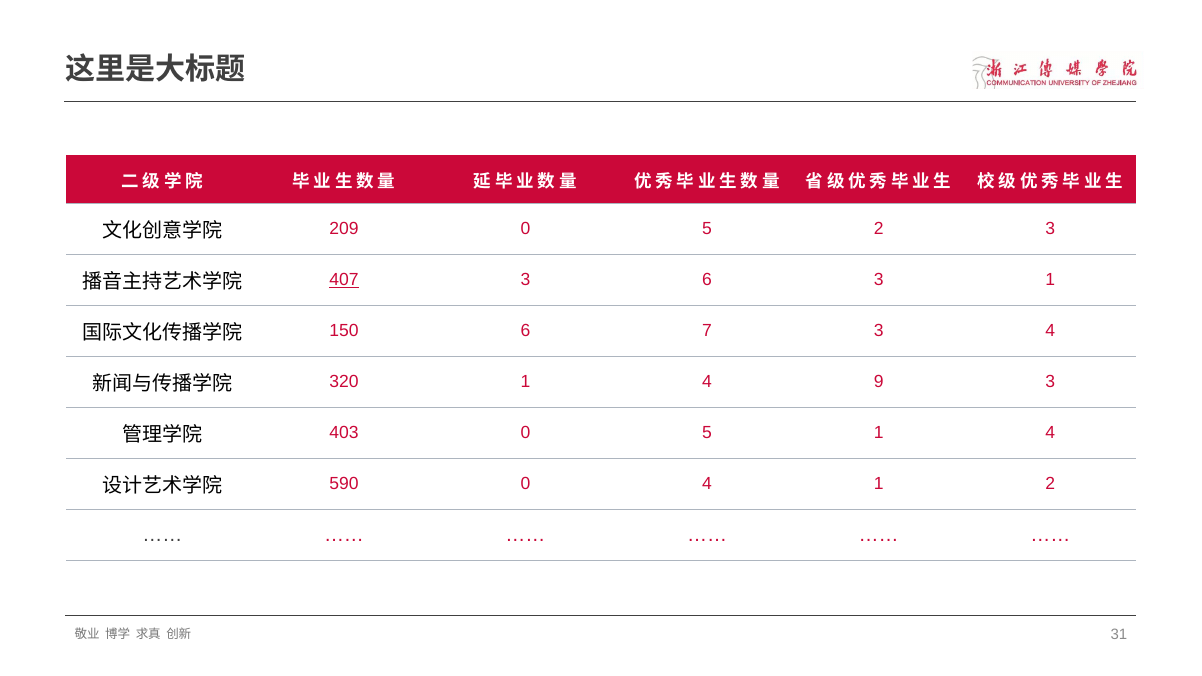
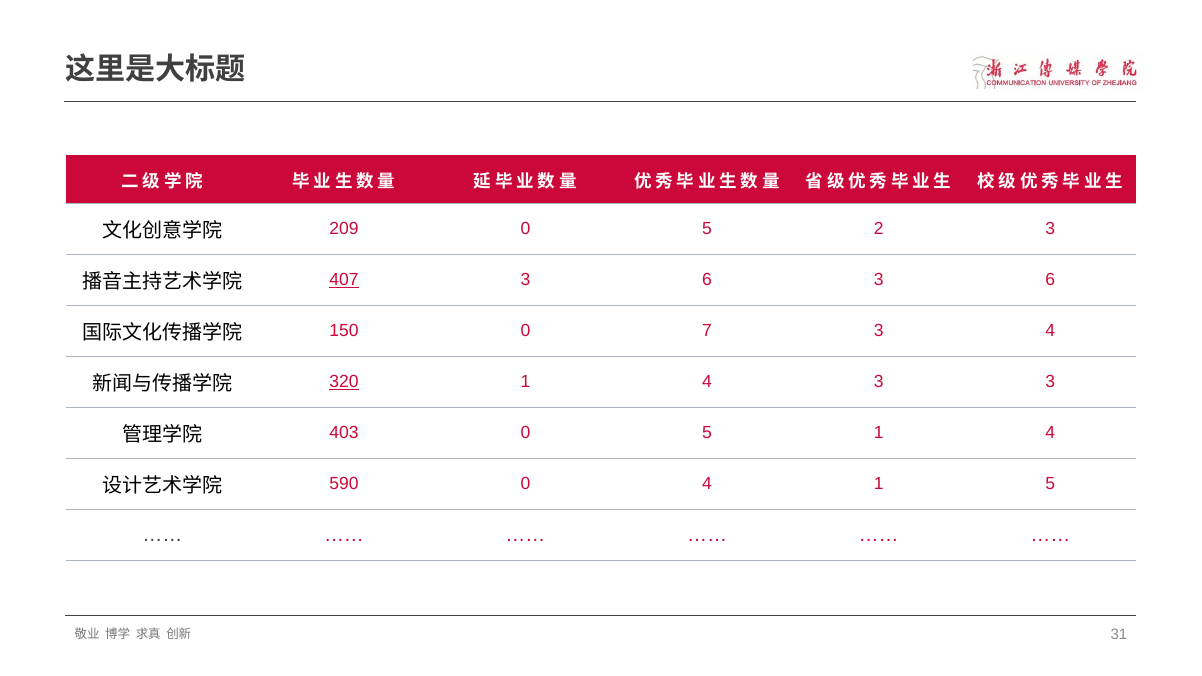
6 3 1: 1 -> 6 (1050, 280)
150 6: 6 -> 0 (525, 331)
320 underline: none -> present (344, 382)
4 9: 9 -> 3 (879, 382)
1 2: 2 -> 5 (1050, 484)
